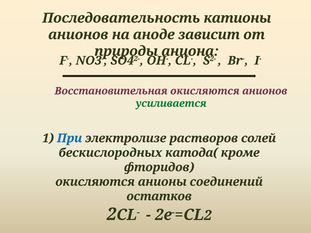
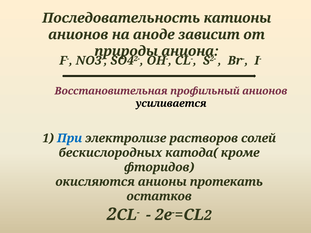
Восстановительная окисляются: окисляются -> профильный (205, 91)
усиливается colour: green -> black (171, 104)
соединений: соединений -> протекать (226, 182)
